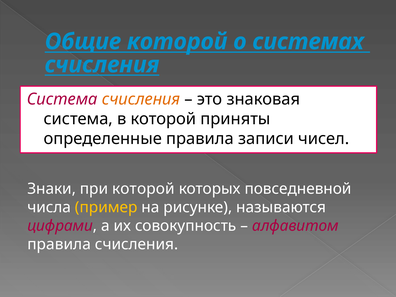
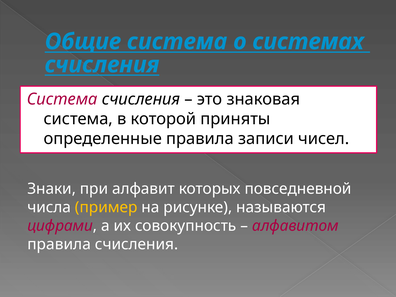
Общие которой: которой -> система (177, 42)
счисления colour: orange -> black (141, 99)
при которой: которой -> алфавит (143, 189)
